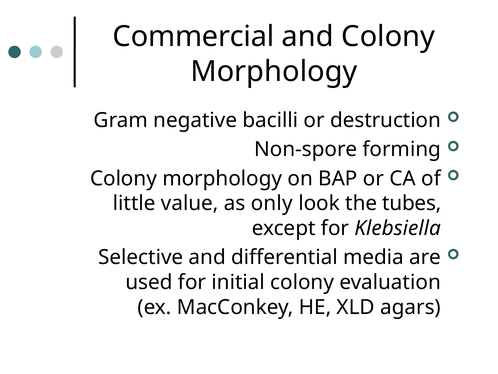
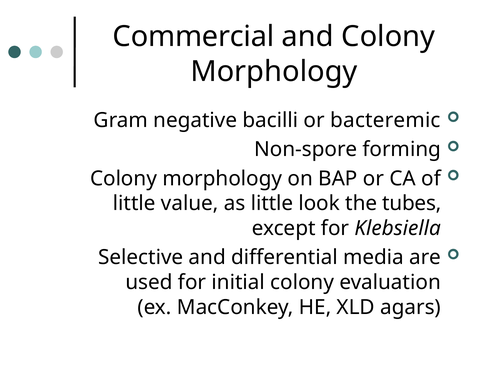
destruction: destruction -> bacteremic (385, 120)
as only: only -> little (272, 203)
